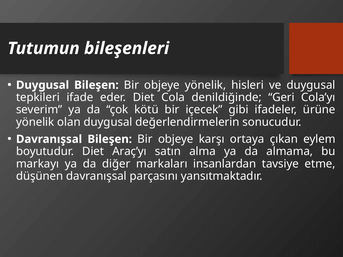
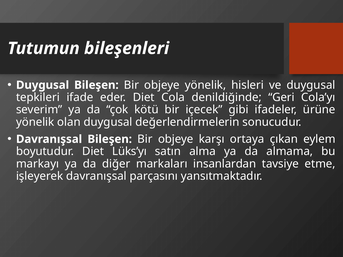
Araç’yı: Araç’yı -> Lüks’yı (130, 152)
düşünen: düşünen -> işleyerek (40, 176)
